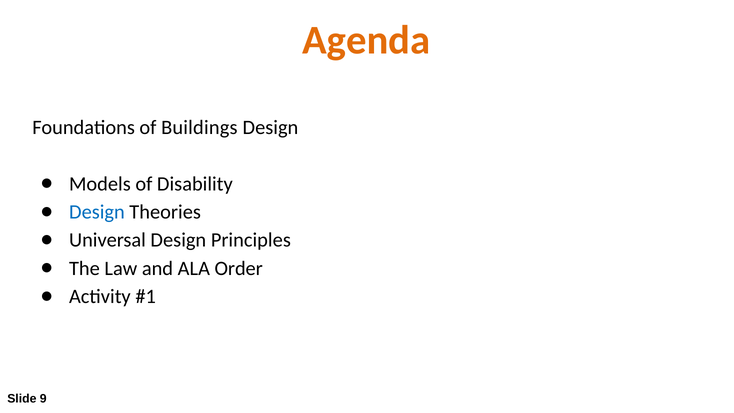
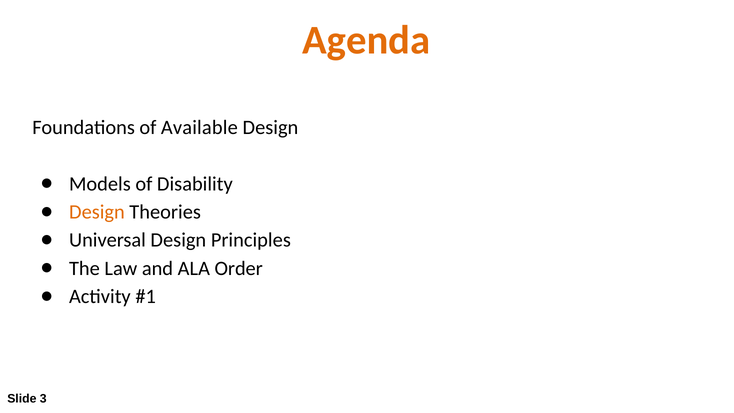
Buildings: Buildings -> Available (199, 128)
Design colour: blue -> orange (97, 212)
9: 9 -> 3 (43, 399)
